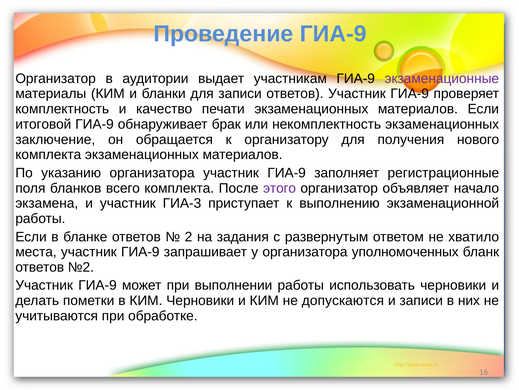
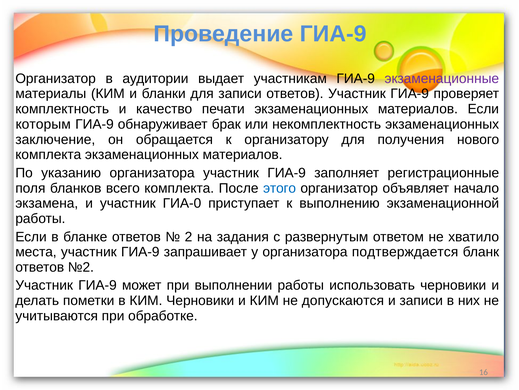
итоговой: итоговой -> которым (43, 124)
этого colour: purple -> blue (280, 188)
ГИА-3: ГИА-3 -> ГИА-0 (182, 203)
уполномоченных: уполномоченных -> подтверждается (405, 252)
